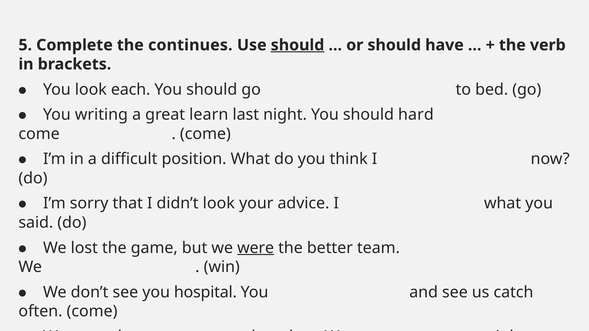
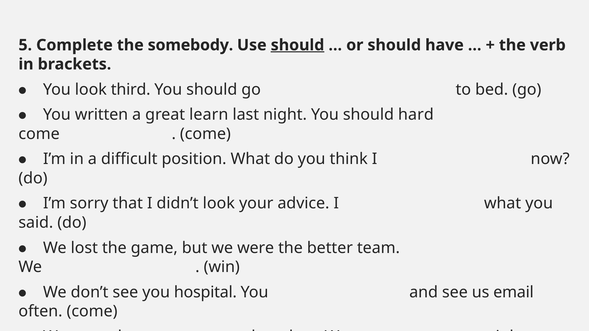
continues: continues -> somebody (190, 45)
each: each -> third (131, 90)
writing: writing -> written (101, 115)
were underline: present -> none (256, 248)
catch: catch -> email (514, 292)
